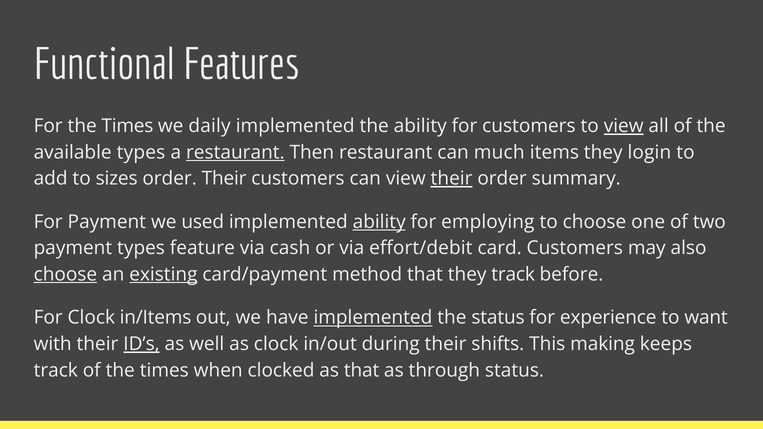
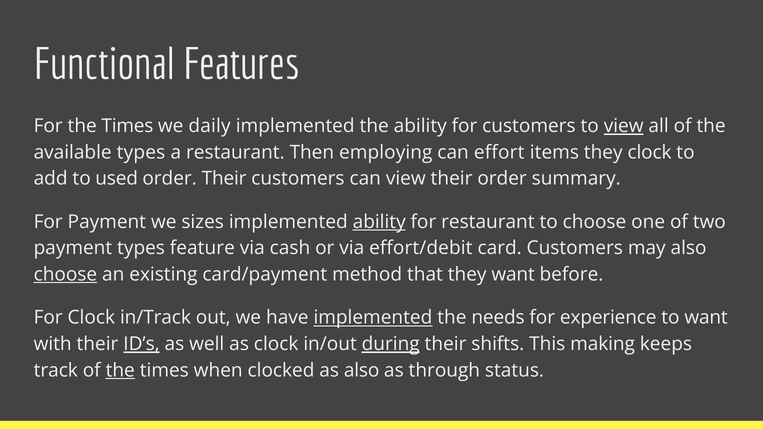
restaurant underline: present -> none (235, 152)
Then restaurant: restaurant -> employing (386, 152)
much: much -> effort (499, 152)
they login: login -> clock (650, 152)
sizes: sizes -> used (117, 179)
their underline: present -> none (452, 179)
used: used -> sizes (203, 222)
for employing: employing -> restaurant (488, 222)
existing underline: present -> none (163, 275)
they track: track -> want (513, 275)
in/Items: in/Items -> in/Track (155, 318)
the status: status -> needs (498, 318)
during underline: none -> present (391, 344)
the underline: none -> present (120, 370)
as that: that -> also (362, 370)
